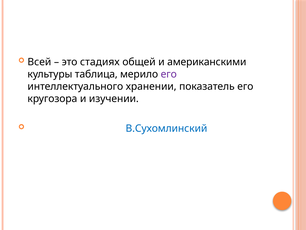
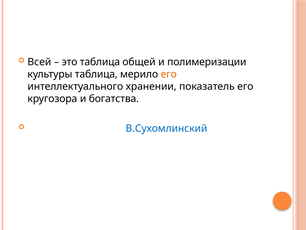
это стадиях: стадиях -> таблица (100, 62)
американскими: американскими -> полимеризации (207, 62)
его colour: purple -> orange (169, 74)
изучении: изучении -> богатства (114, 99)
